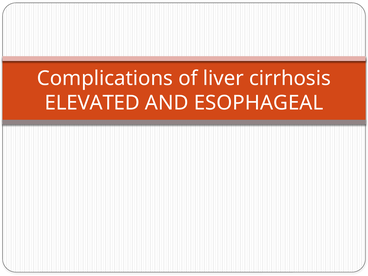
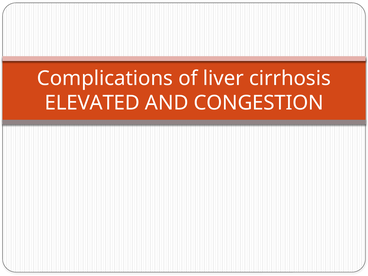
ESOPHAGEAL: ESOPHAGEAL -> CONGESTION (259, 103)
